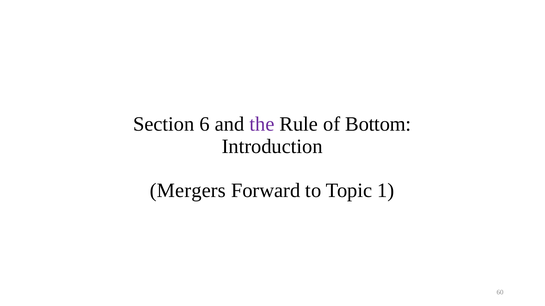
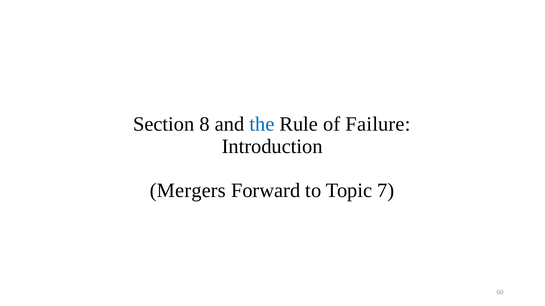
6: 6 -> 8 (205, 124)
the colour: purple -> blue (262, 124)
Bottom: Bottom -> Failure (378, 124)
1: 1 -> 7 (386, 191)
